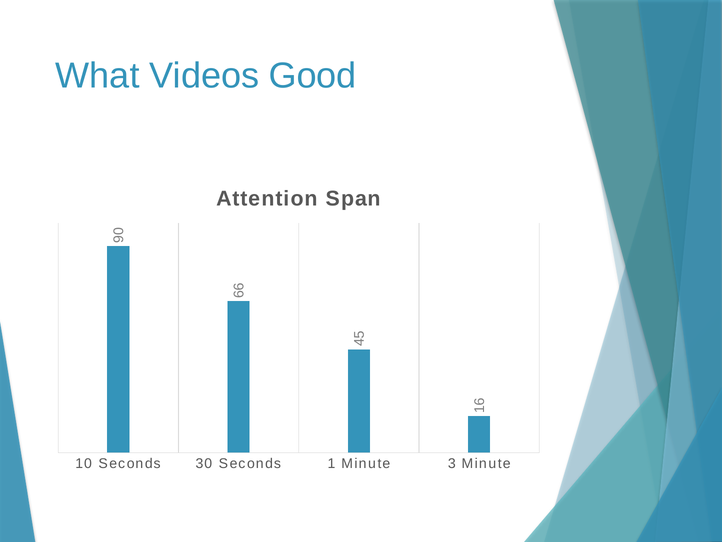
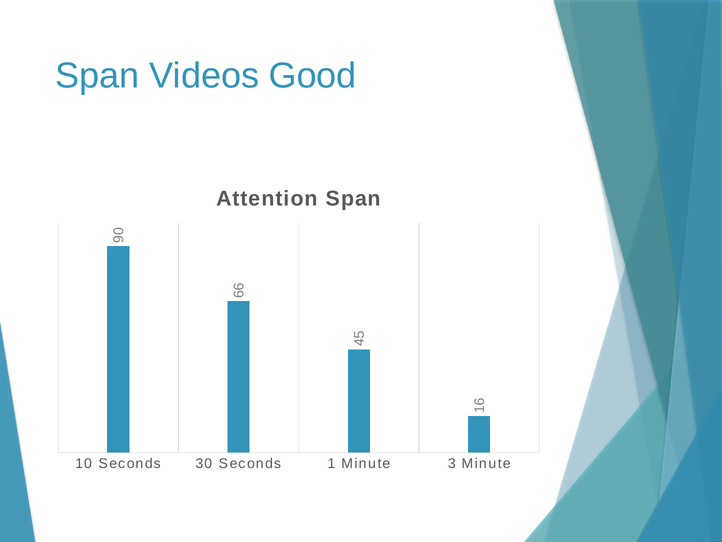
What: What -> Span (97, 76)
